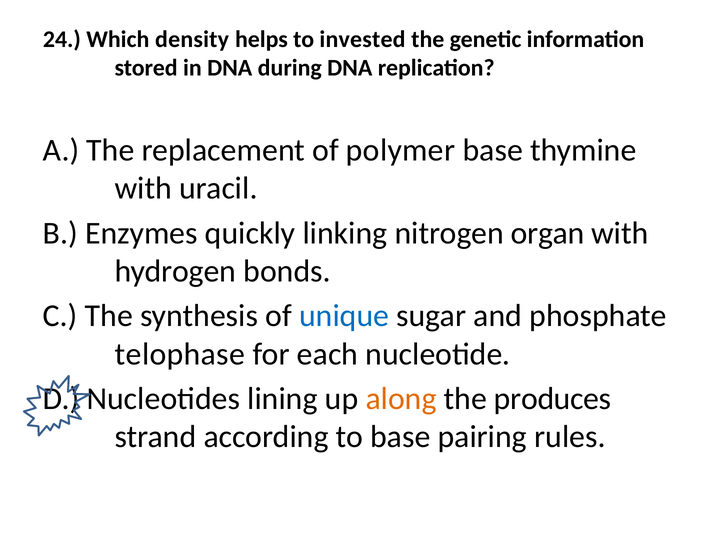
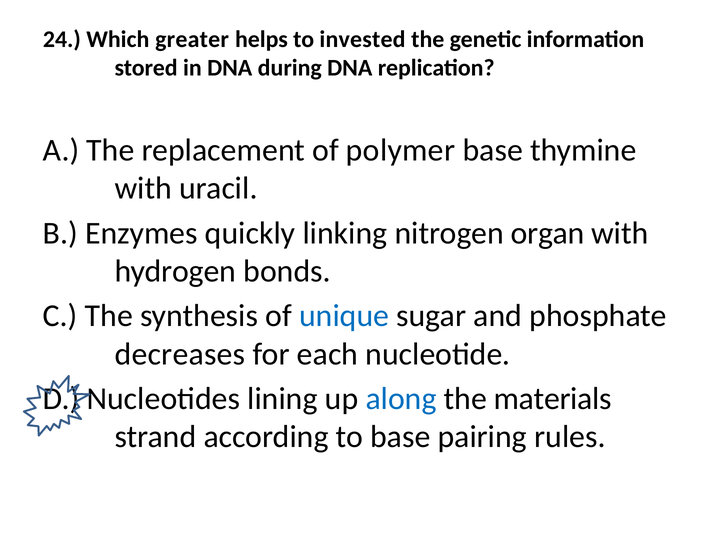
density: density -> greater (192, 39)
telophase: telophase -> decreases (180, 354)
along colour: orange -> blue (401, 399)
produces: produces -> materials (553, 399)
